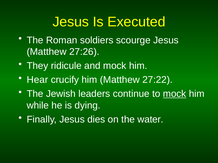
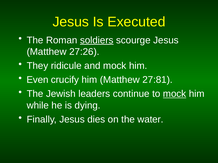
soldiers underline: none -> present (97, 40)
Hear: Hear -> Even (38, 80)
27:22: 27:22 -> 27:81 (158, 80)
